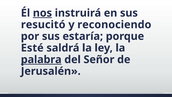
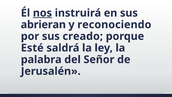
resucitó: resucitó -> abrieran (43, 25)
estaría: estaría -> creado (83, 36)
palabra underline: present -> none (41, 59)
